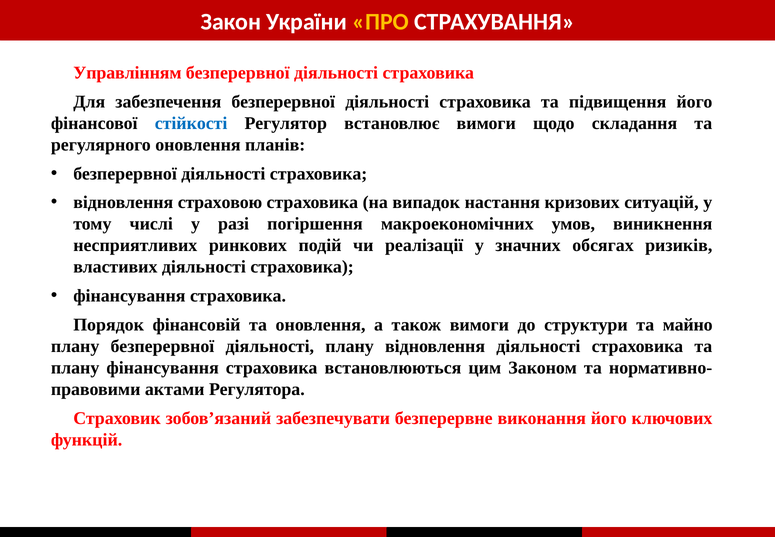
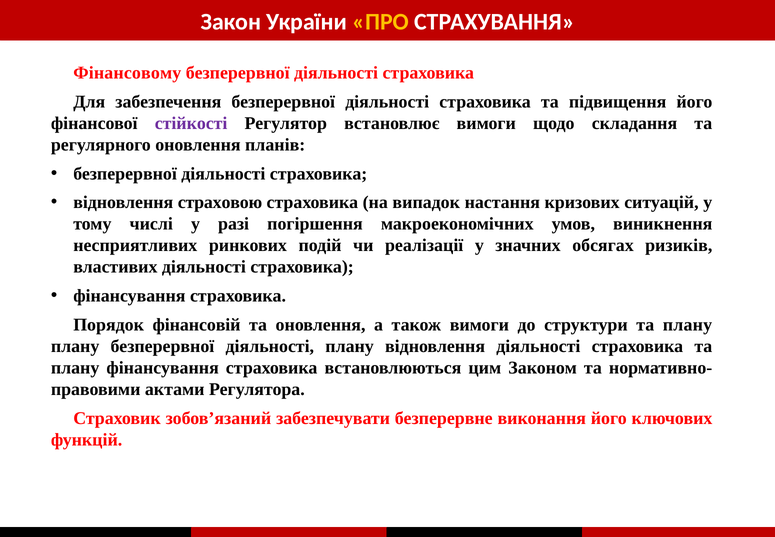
Управлінням: Управлінням -> Фінансовому (127, 73)
стійкості colour: blue -> purple (191, 123)
структури та майно: майно -> плану (687, 325)
